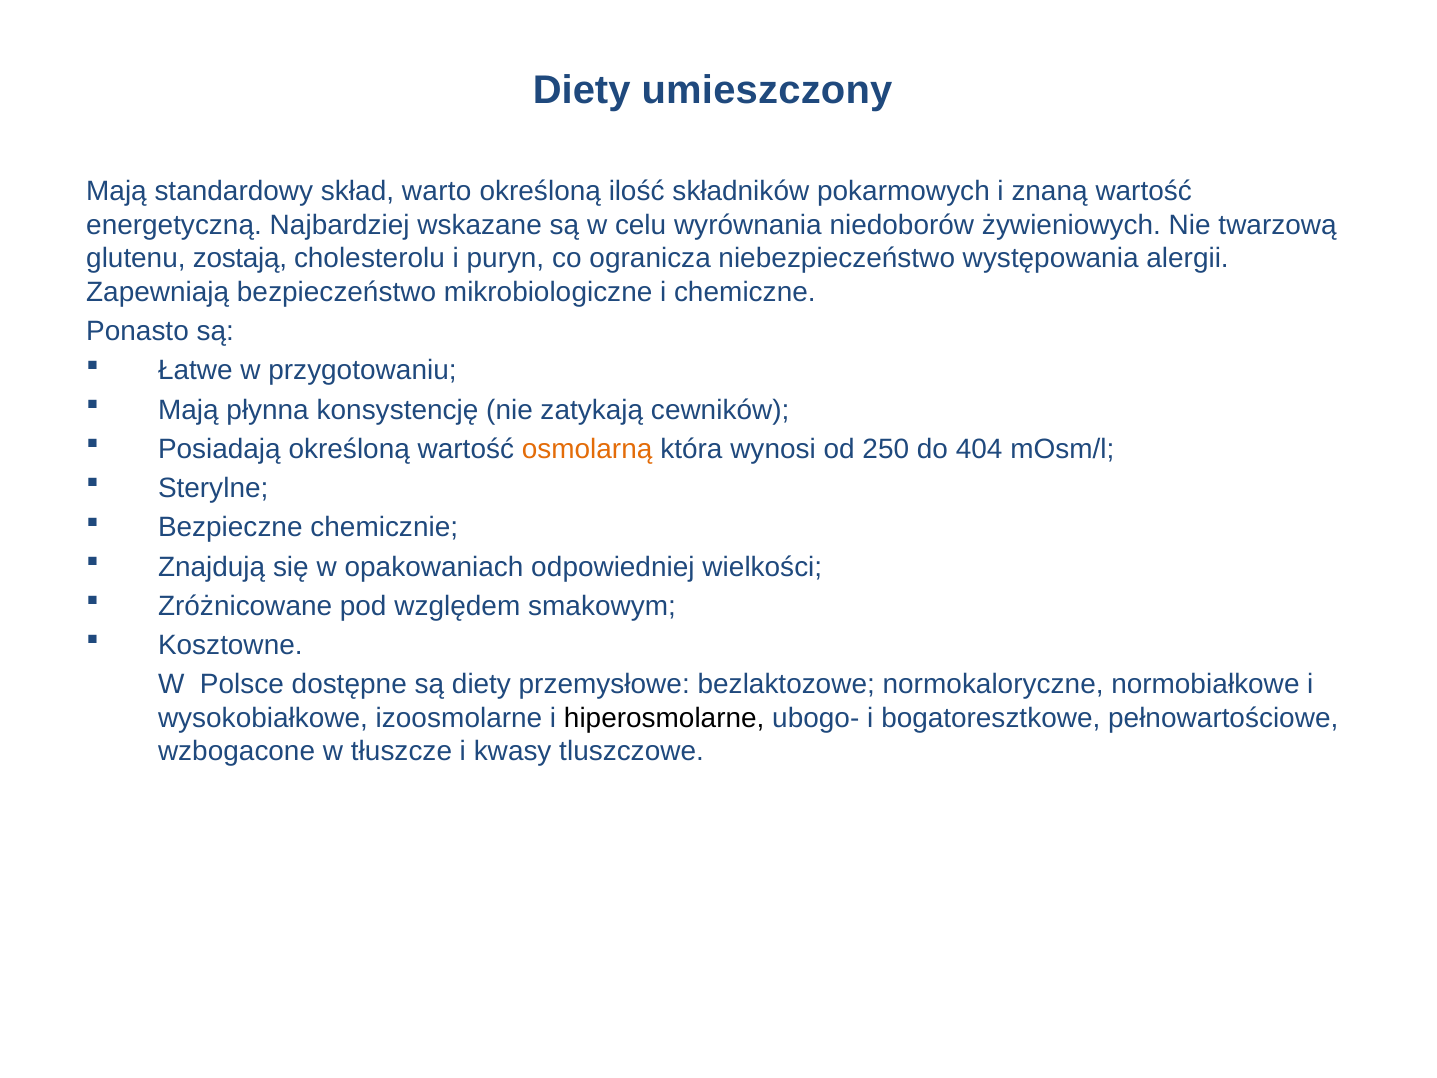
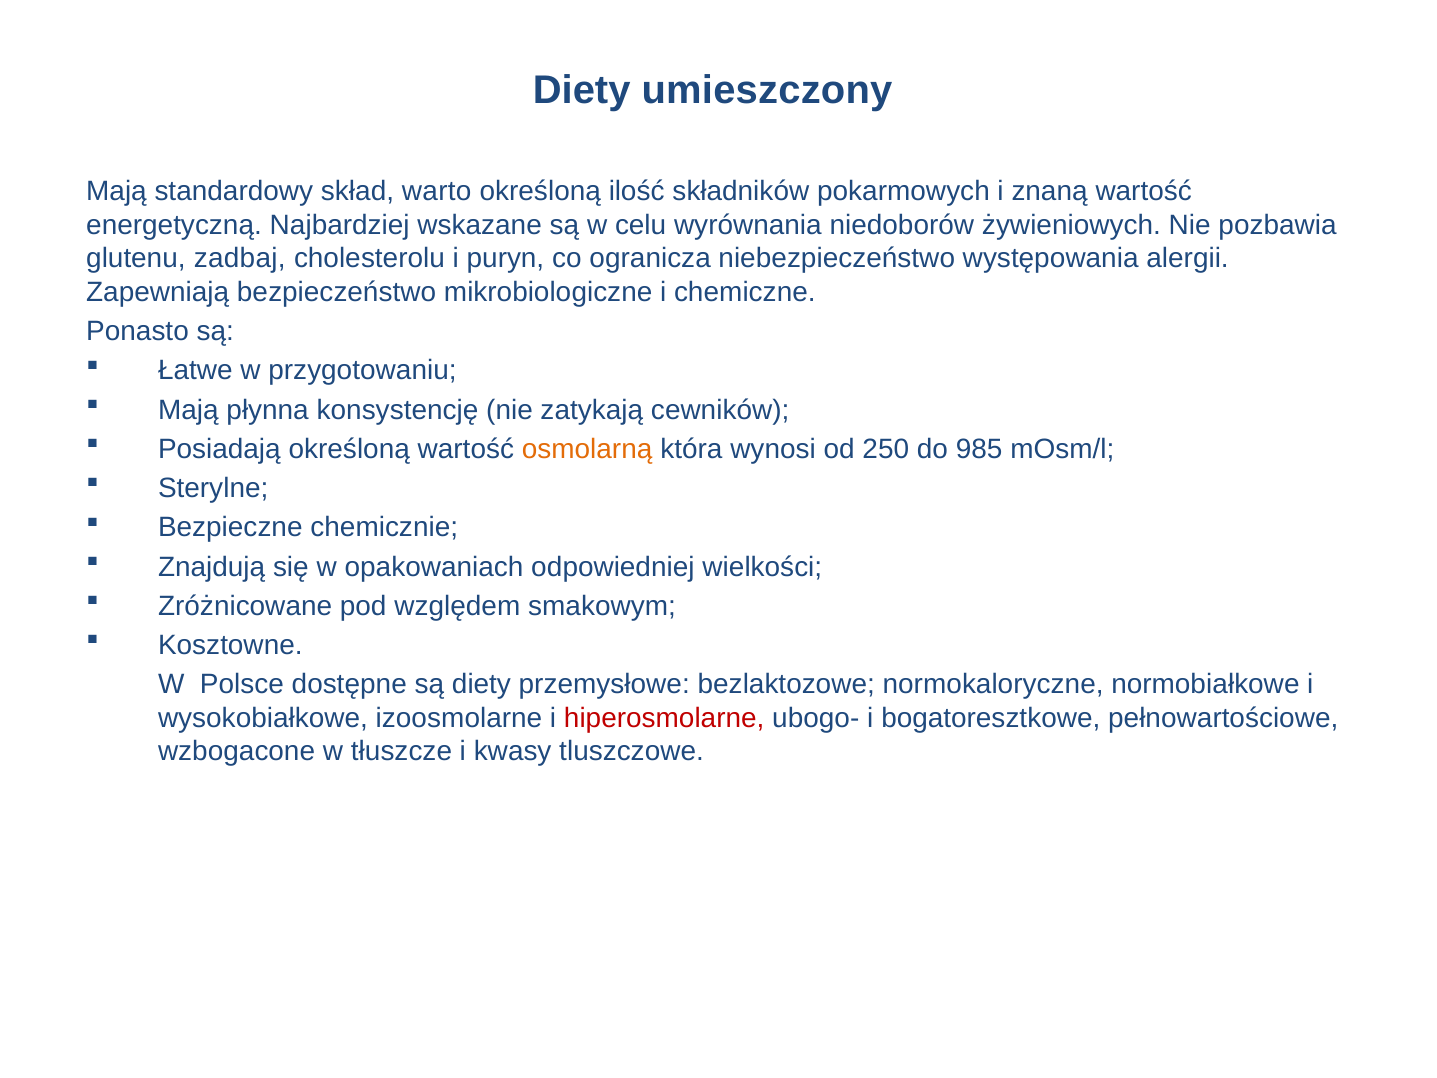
twarzową: twarzową -> pozbawia (1278, 225)
zostają: zostają -> zadbaj (240, 259)
404: 404 -> 985 (979, 449)
hiperosmolarne colour: black -> red (664, 718)
